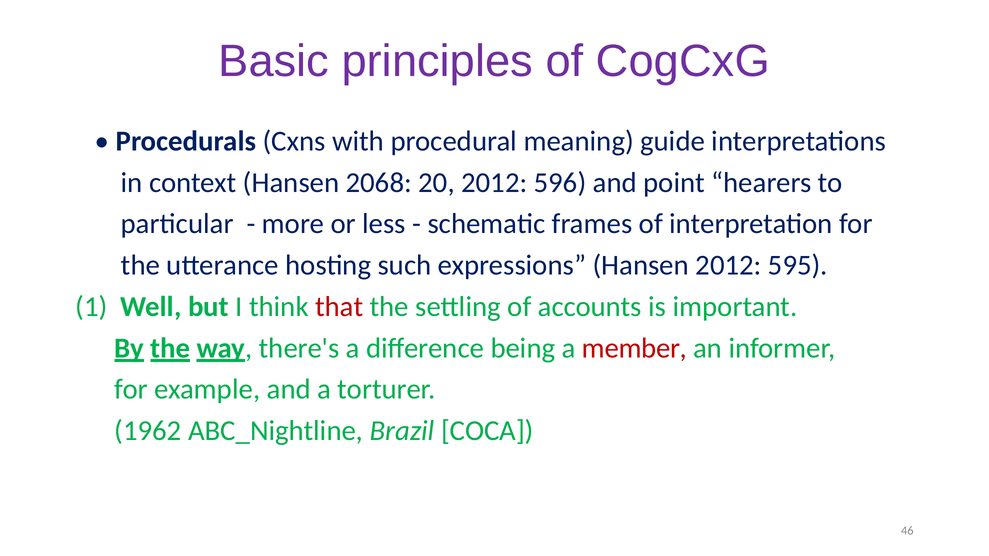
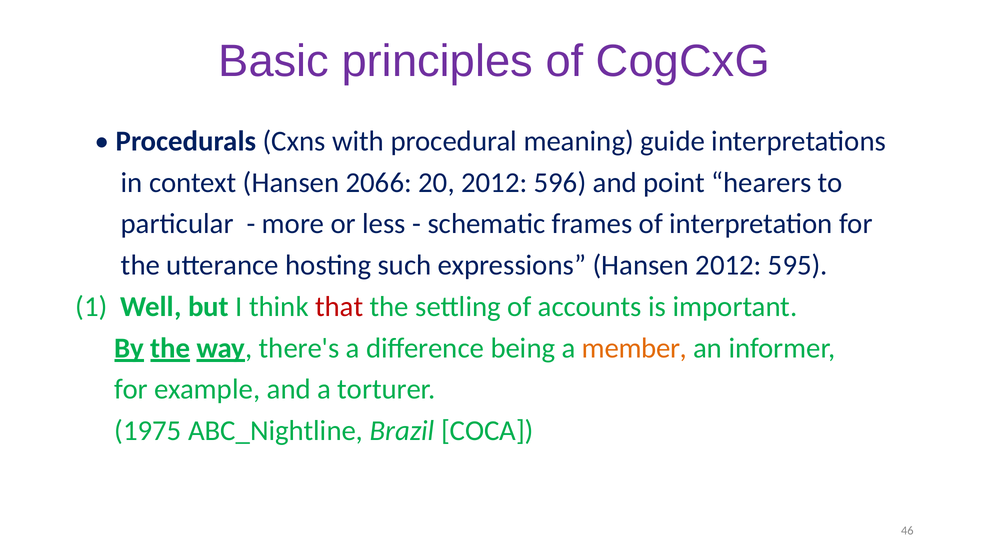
2068: 2068 -> 2066 (379, 183)
member colour: red -> orange (634, 348)
1962: 1962 -> 1975 (148, 431)
